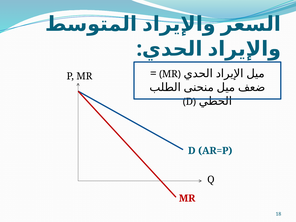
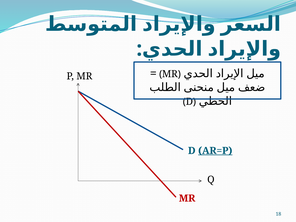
AR=P underline: none -> present (215, 151)
